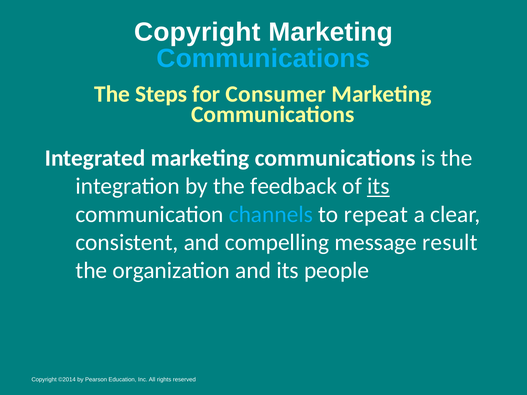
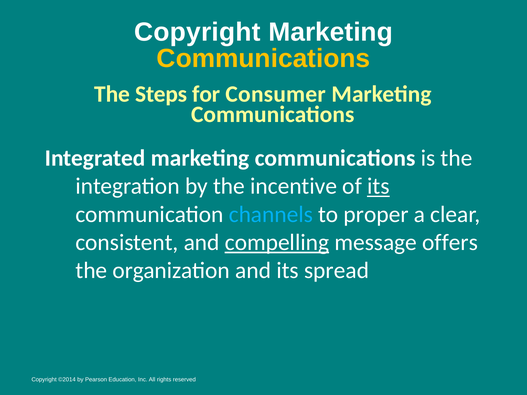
Communications colour: light blue -> yellow (263, 58)
feedback: feedback -> incentive (294, 186)
repeat: repeat -> proper (376, 215)
compelling underline: none -> present (277, 243)
result: result -> offers (450, 243)
people: people -> spread (337, 271)
